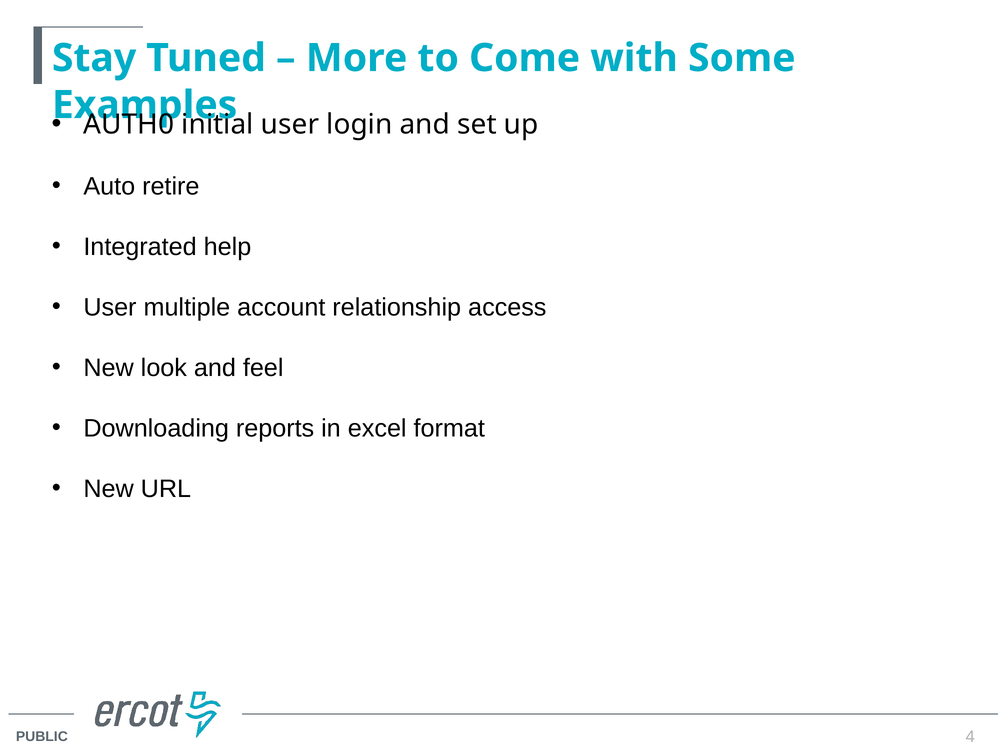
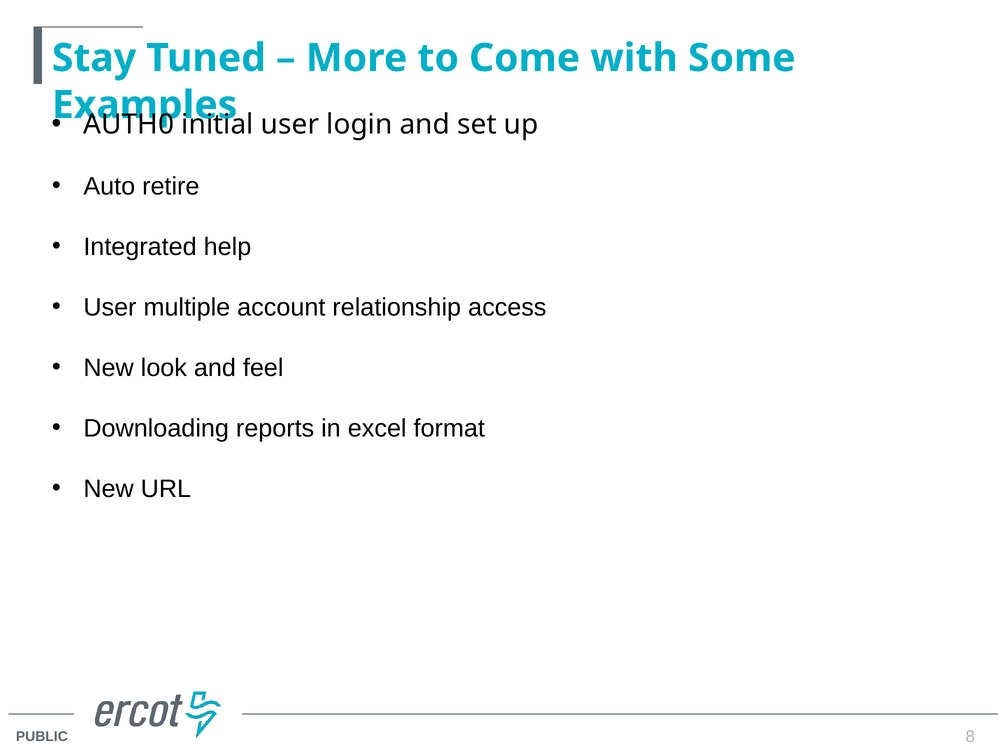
4: 4 -> 8 (970, 737)
